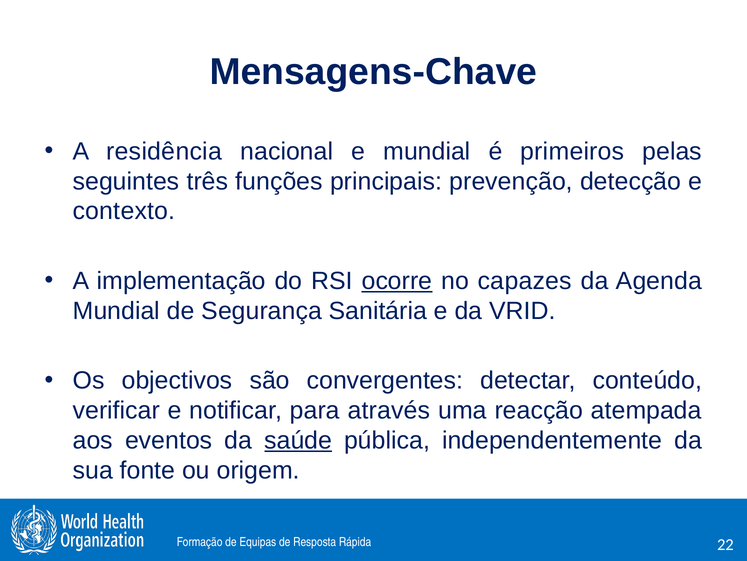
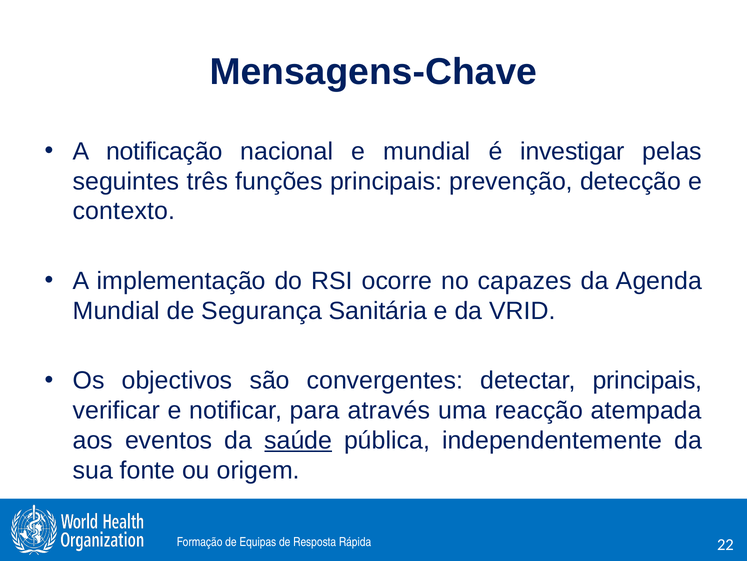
residência: residência -> notificação (164, 151)
primeiros: primeiros -> investigar (573, 151)
ocorre underline: present -> none (397, 281)
detectar conteúdo: conteúdo -> principais (647, 380)
